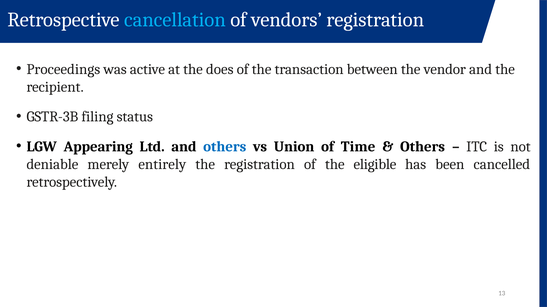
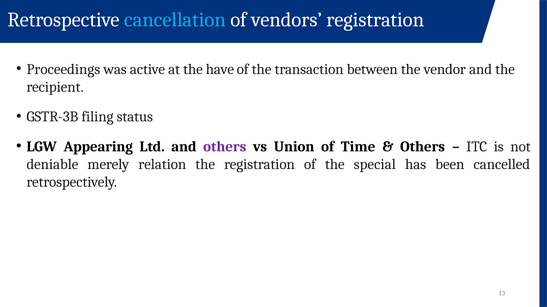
does: does -> have (220, 69)
others colour: blue -> purple (225, 147)
entirely: entirely -> relation (162, 165)
eligible: eligible -> special (375, 165)
